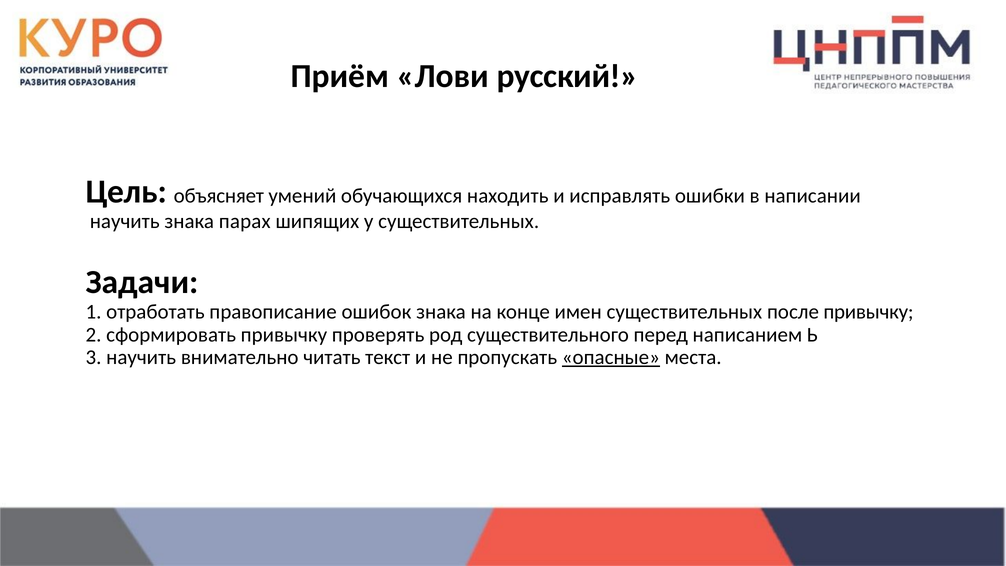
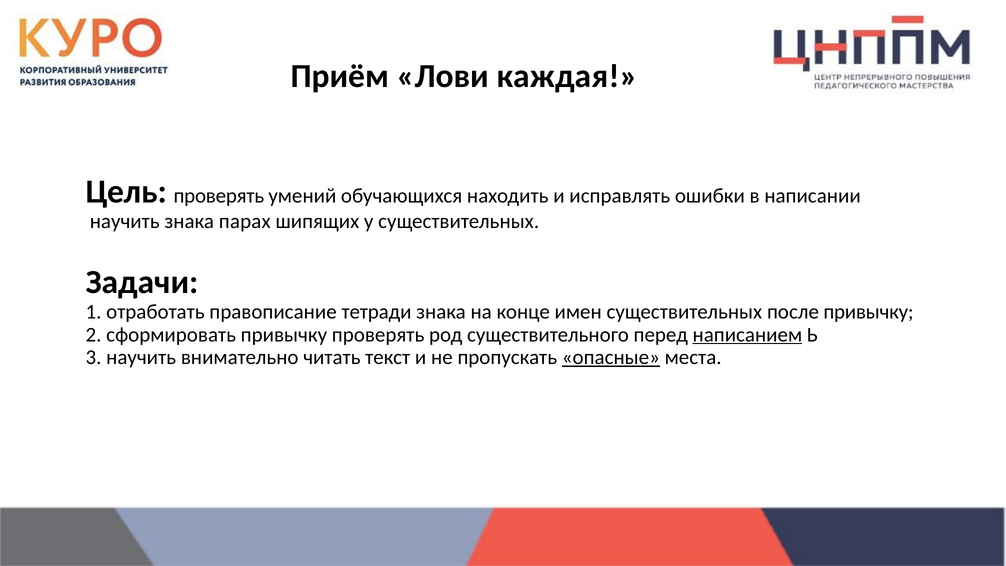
русский: русский -> каждая (567, 76)
Цель объясняет: объясняет -> проверять (219, 196)
ошибок: ошибок -> тетради (377, 312)
написанием underline: none -> present (747, 335)
